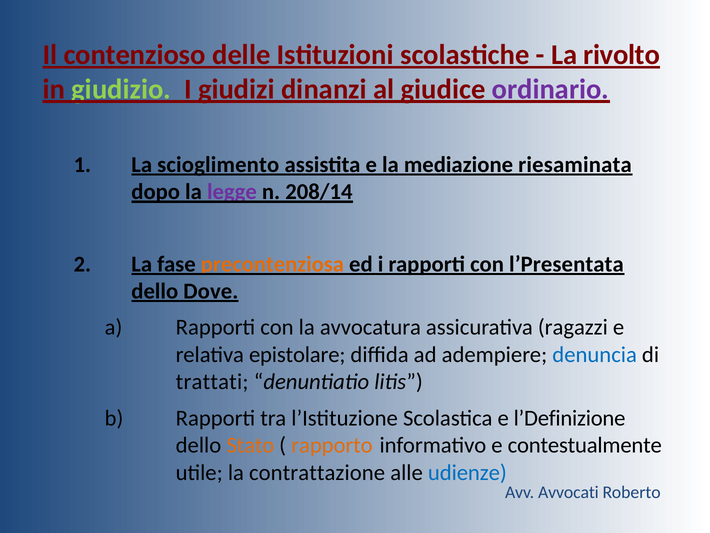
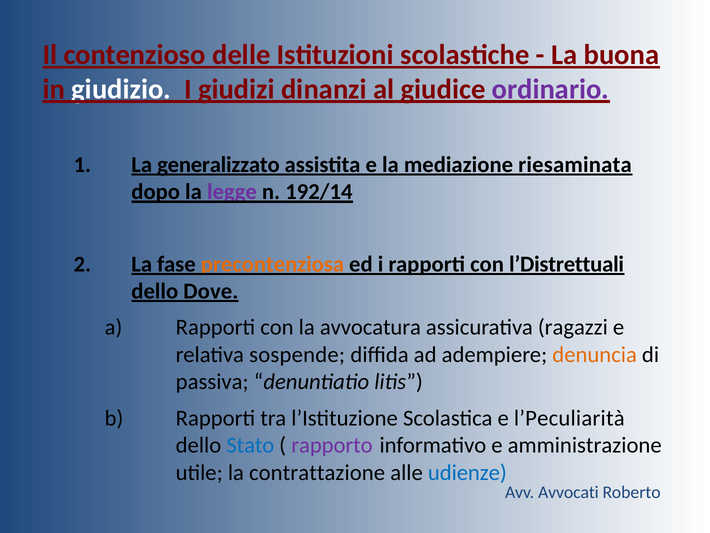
rivolto: rivolto -> buona (622, 55)
giudizio colour: light green -> white (121, 89)
scioglimento: scioglimento -> generalizzato (218, 165)
208/14: 208/14 -> 192/14 (319, 192)
l’Presentata: l’Presentata -> l’Distrettuali (567, 264)
epistolare: epistolare -> sospende (297, 354)
denuncia colour: blue -> orange (595, 354)
trattati: trattati -> passiva (212, 382)
l’Definizione: l’Definizione -> l’Peculiarità (569, 418)
Stato colour: orange -> blue (250, 445)
rapporto colour: orange -> purple (332, 445)
contestualmente: contestualmente -> amministrazione (585, 445)
